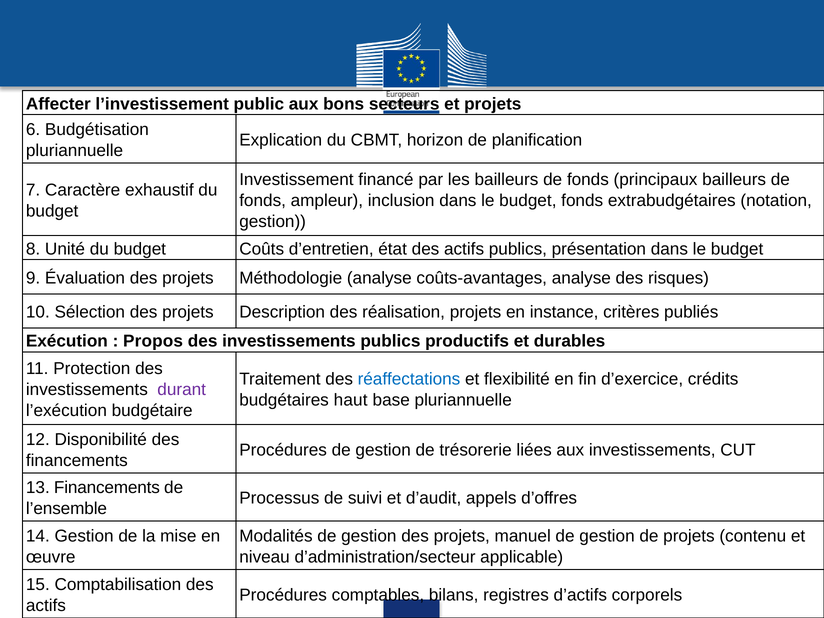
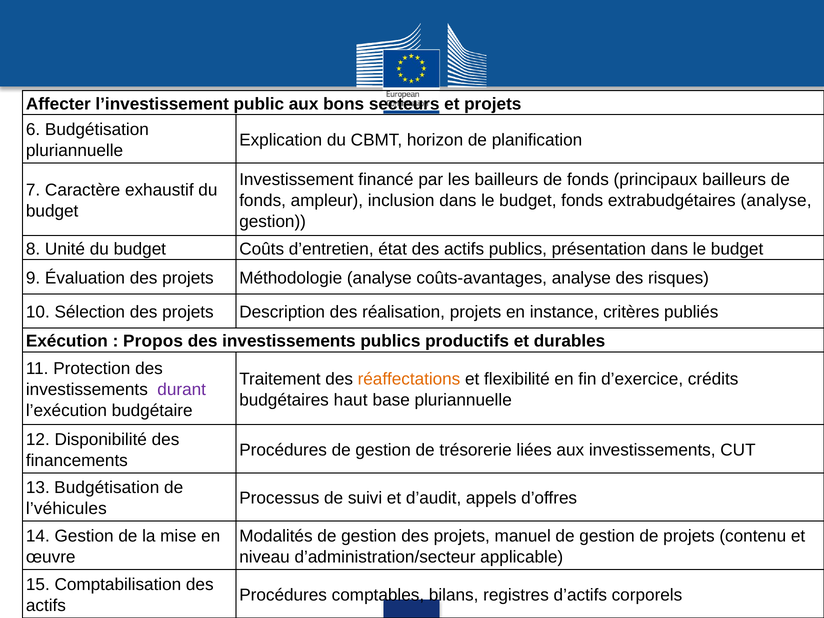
extrabudgétaires notation: notation -> analyse (776, 201)
réaffectations colour: blue -> orange (409, 379)
13 Financements: Financements -> Budgétisation (107, 488)
l’ensemble: l’ensemble -> l’véhicules (66, 509)
